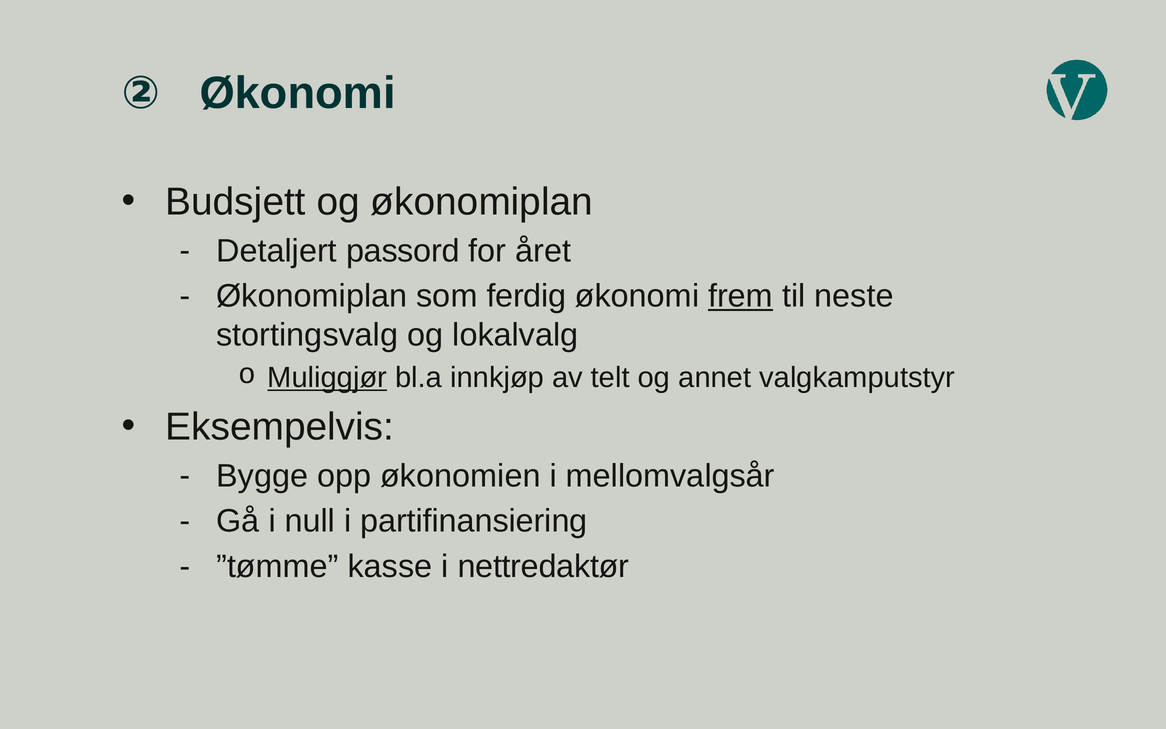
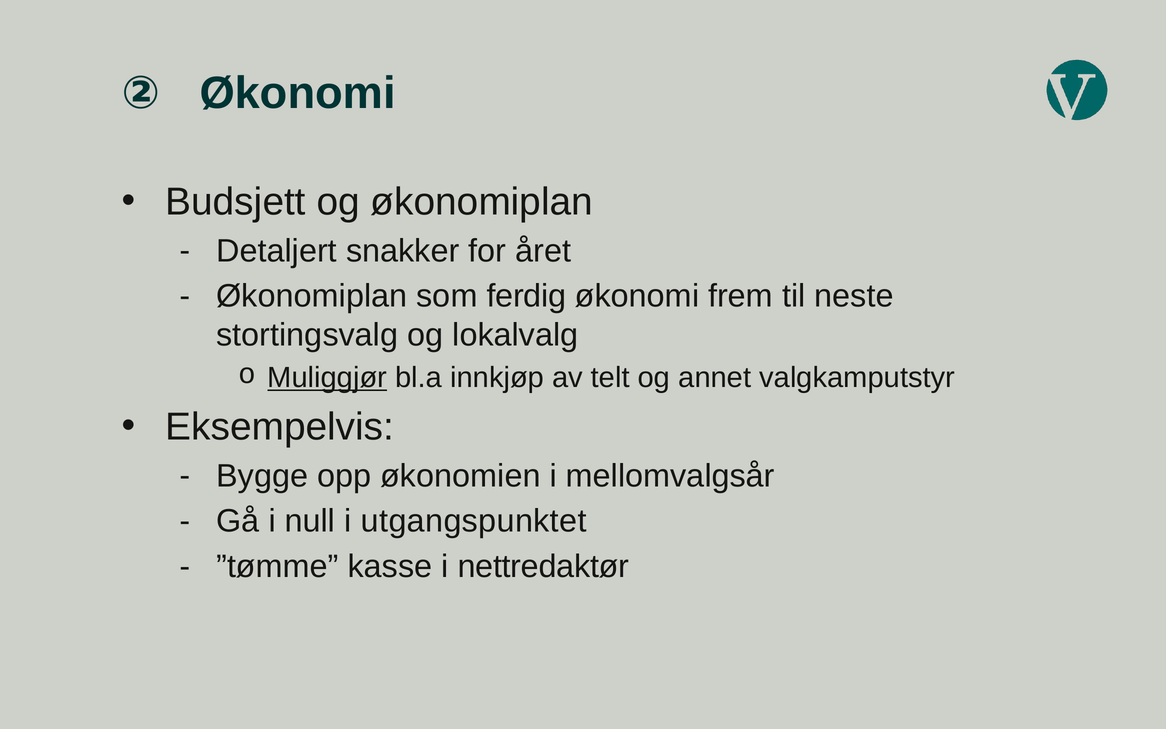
passord: passord -> snakker (403, 251)
frem underline: present -> none (741, 296)
partifinansiering: partifinansiering -> utgangspunktet (474, 521)
